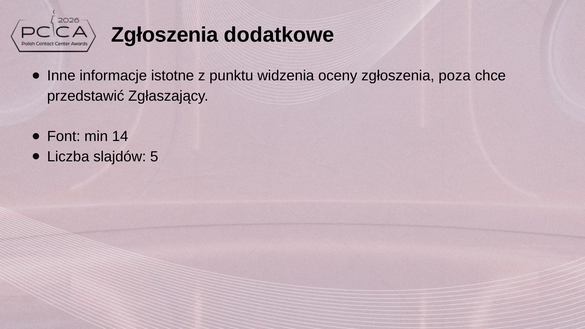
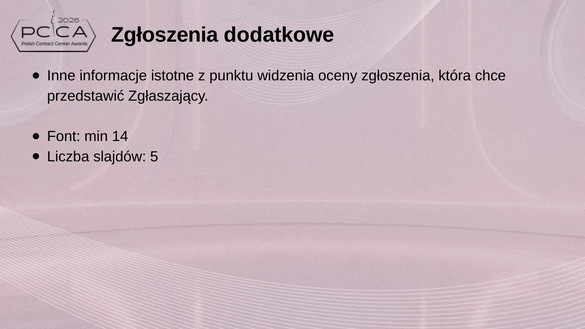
poza: poza -> która (455, 76)
